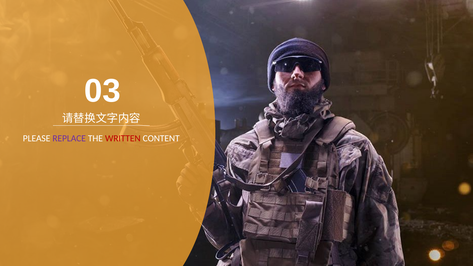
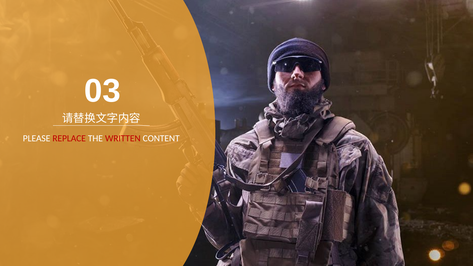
REPLACE colour: purple -> red (69, 138)
